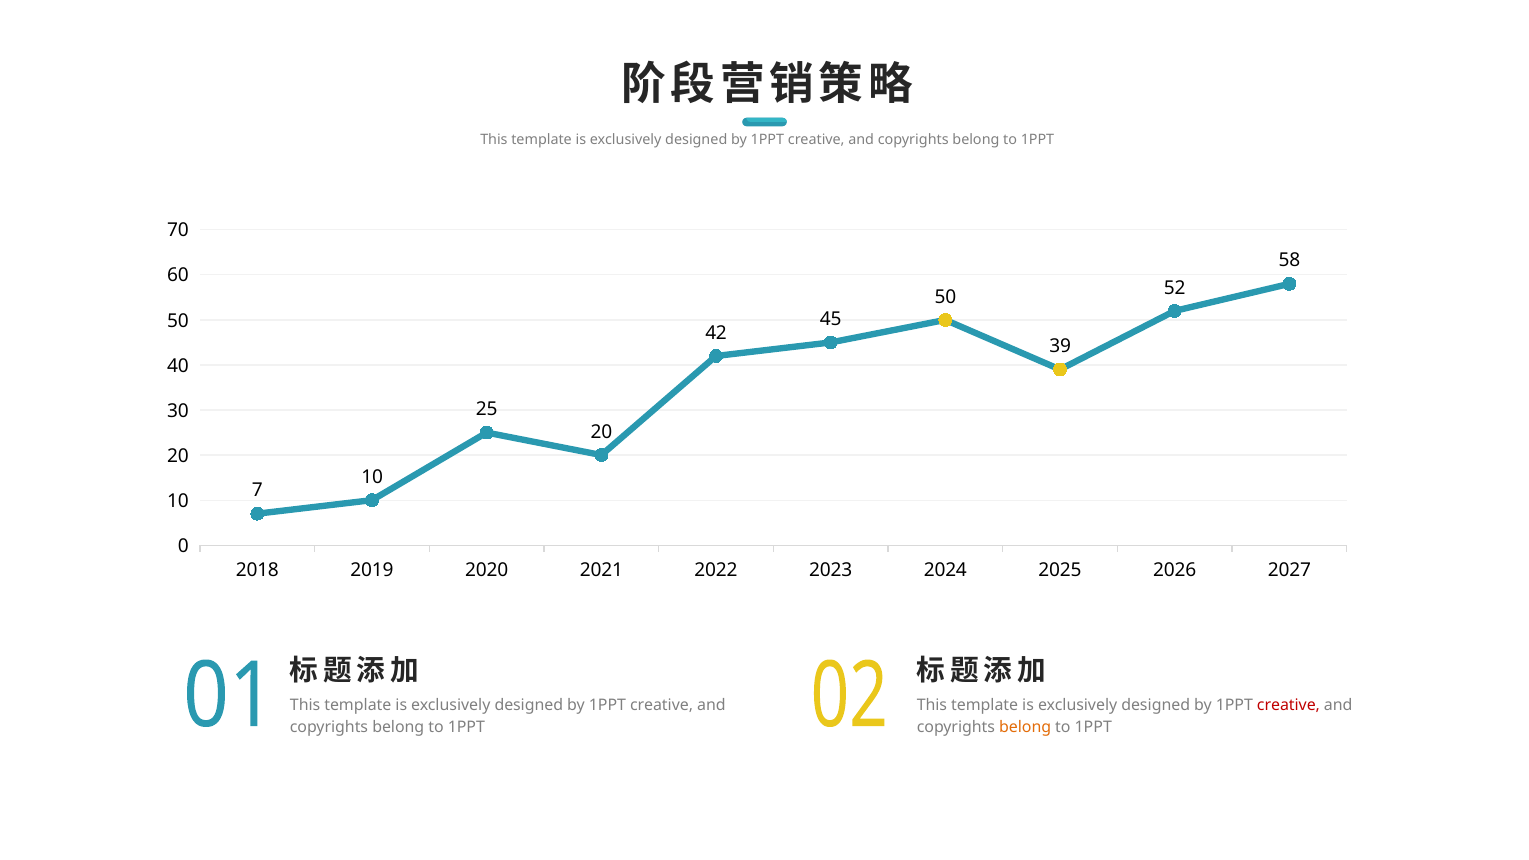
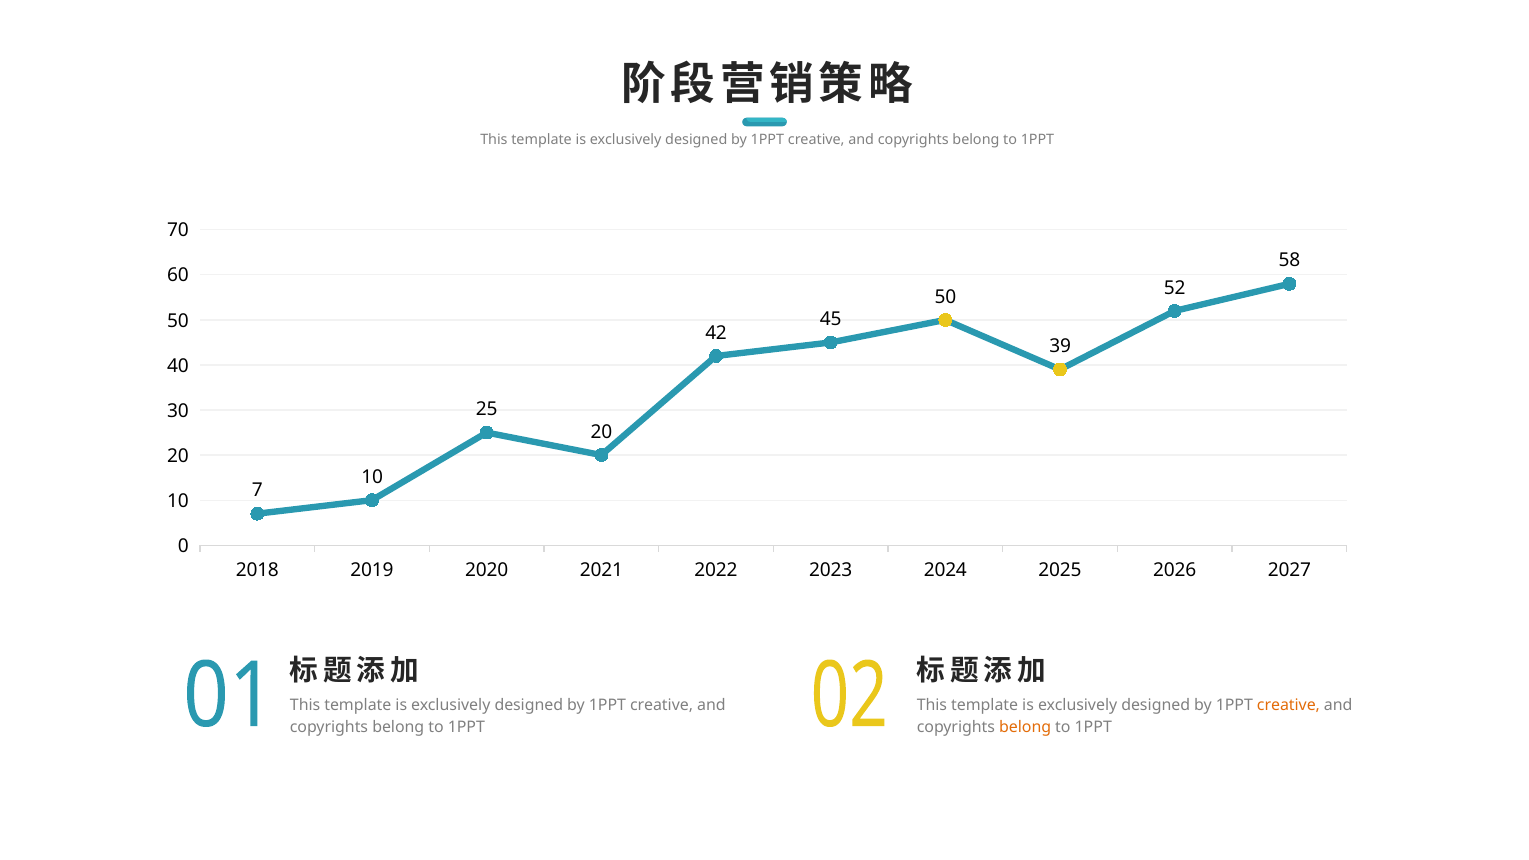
creative colour: red -> orange (1288, 706)
